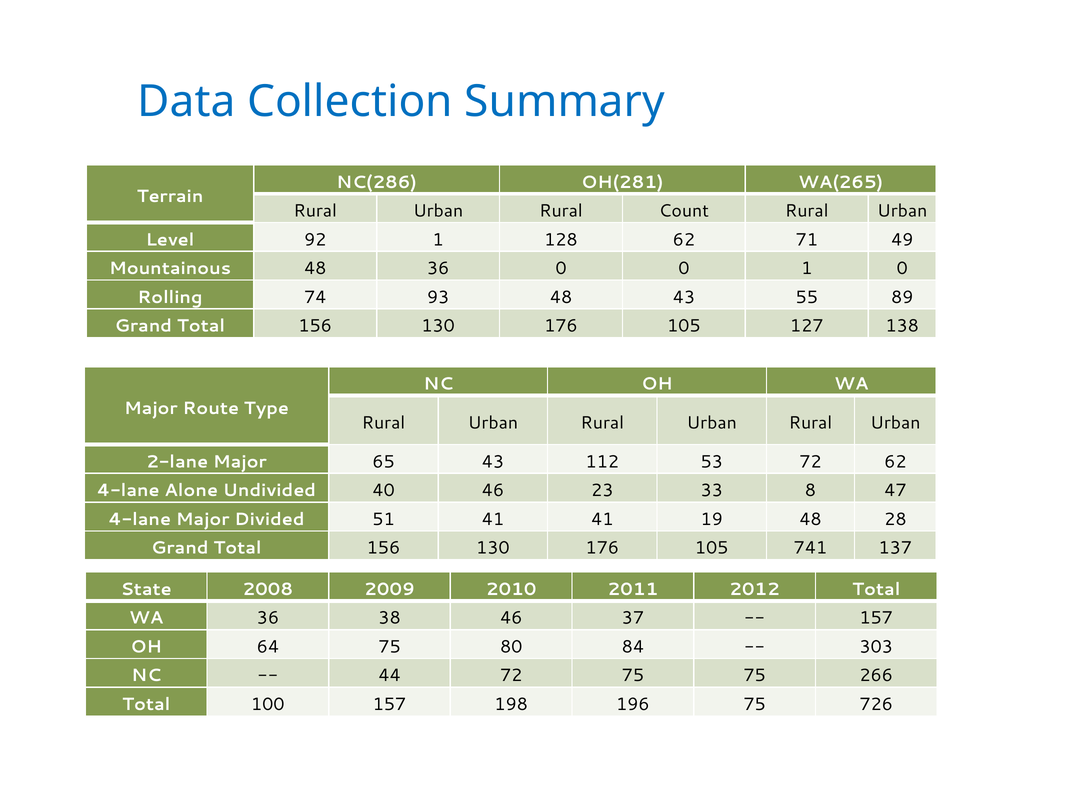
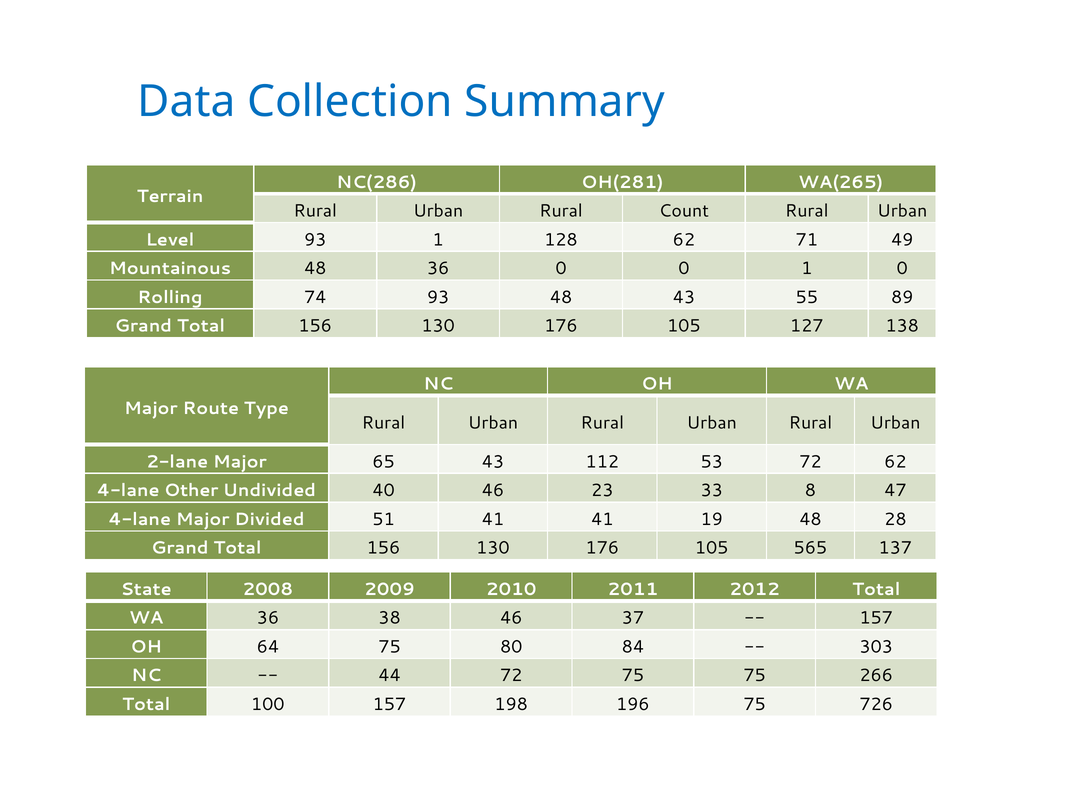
Level 92: 92 -> 93 (315, 240)
Alone: Alone -> Other (191, 491)
741: 741 -> 565 (810, 549)
